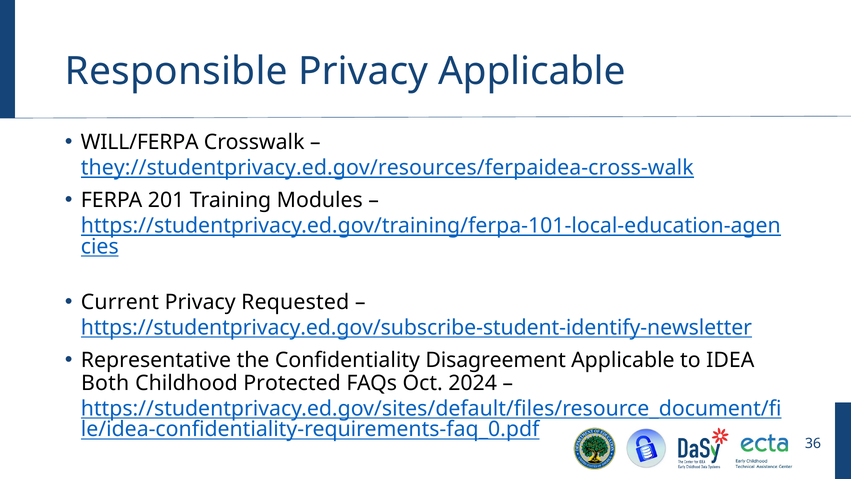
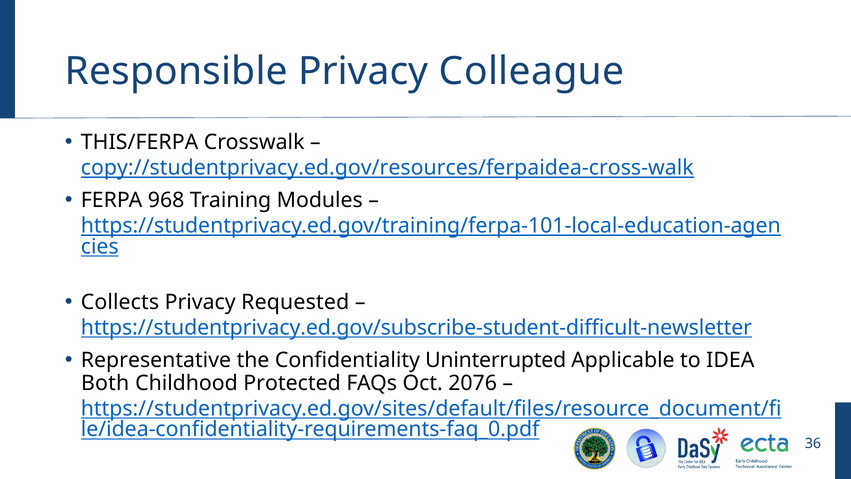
Privacy Applicable: Applicable -> Colleague (532, 71)
WILL/FERPA: WILL/FERPA -> THIS/FERPA (140, 142)
they://studentprivacy.ed.gov/resources/ferpaidea-cross-walk: they://studentprivacy.ed.gov/resources/ferpaidea-cross-walk -> copy://studentprivacy.ed.gov/resources/ferpaidea-cross-walk (387, 167)
201: 201 -> 968 (166, 200)
Current: Current -> Collects (120, 302)
https://studentprivacy.ed.gov/subscribe-student-identify-newsletter: https://studentprivacy.ed.gov/subscribe-student-identify-newsletter -> https://studentprivacy.ed.gov/subscribe-student-difficult-newsletter (416, 327)
Disagreement: Disagreement -> Uninterrupted (496, 360)
2024: 2024 -> 2076 (473, 383)
